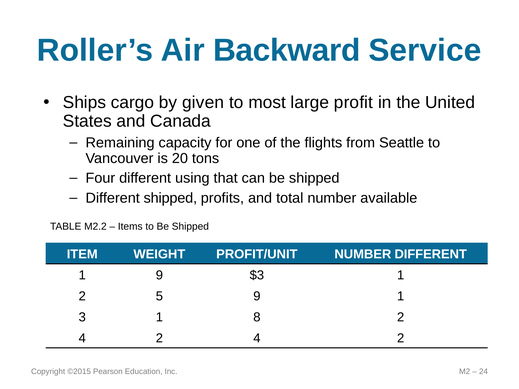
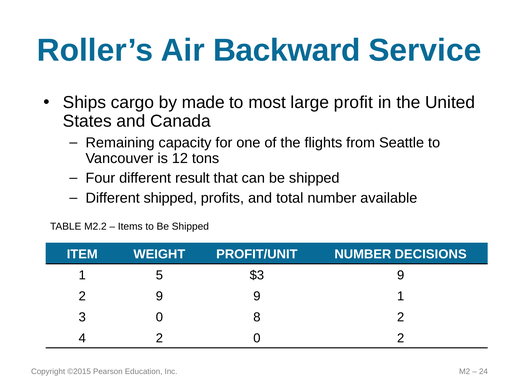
given: given -> made (203, 103)
20: 20 -> 12 (180, 158)
using: using -> result (192, 178)
NUMBER DIFFERENT: DIFFERENT -> DECISIONS (431, 254)
1 9: 9 -> 5 (159, 275)
$3 1: 1 -> 9 (401, 275)
2 5: 5 -> 9 (159, 296)
3 1: 1 -> 0 (159, 317)
4 2 4: 4 -> 0 (257, 339)
